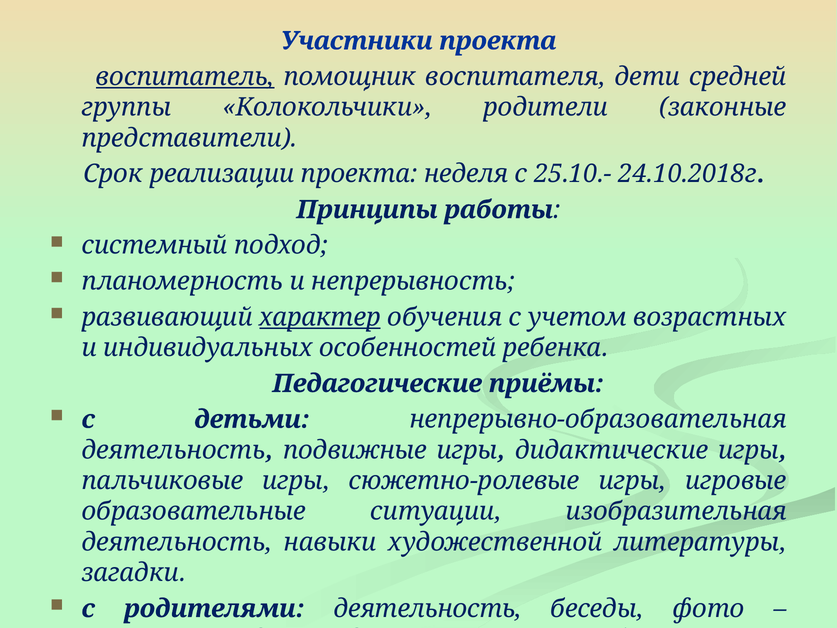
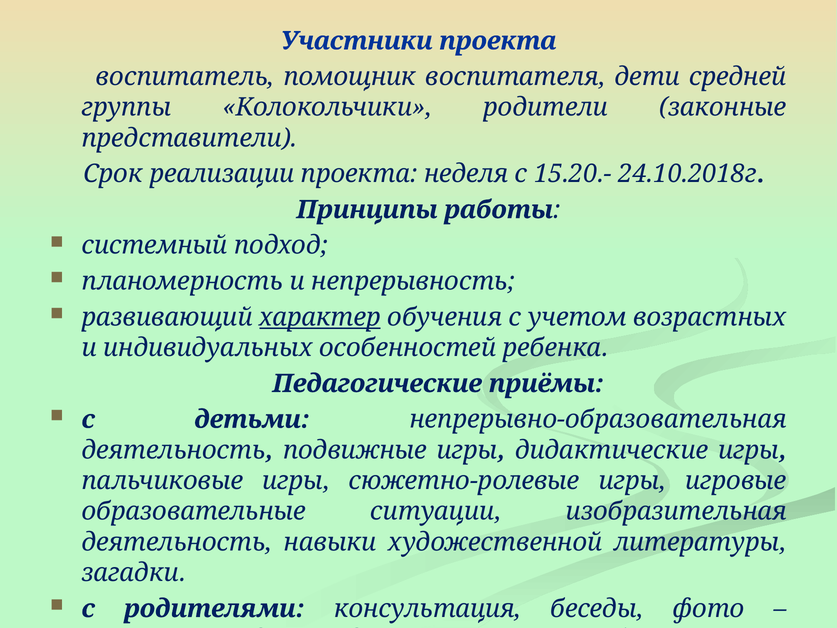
воспитатель underline: present -> none (185, 77)
25.10.-: 25.10.- -> 15.20.- (573, 174)
родителями деятельность: деятельность -> консультация (428, 608)
